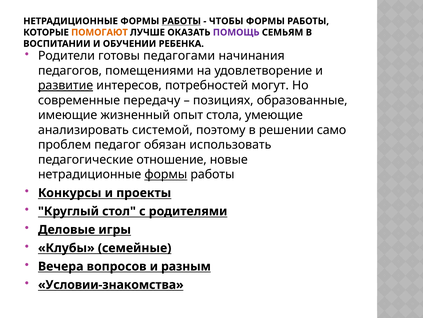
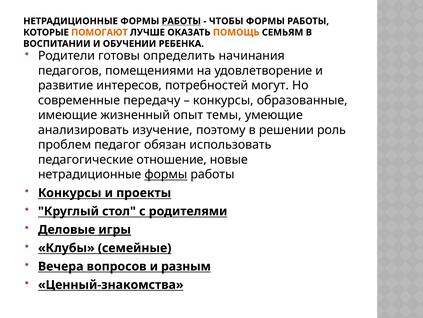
ПОМОЩЬ colour: purple -> orange (236, 32)
педагогами: педагогами -> определить (179, 56)
развитие underline: present -> none (66, 85)
позициях: позициях -> конкурсы (223, 100)
стола: стола -> темы (224, 115)
системой: системой -> изучение (162, 130)
само: само -> роль (331, 130)
игры underline: none -> present (115, 229)
Условии-знакомства: Условии-знакомства -> Ценный-знакомства (111, 284)
